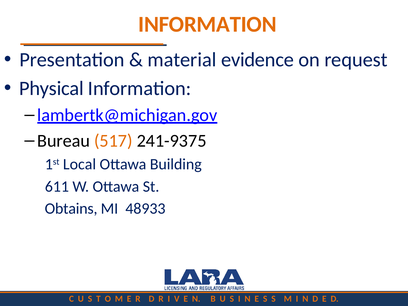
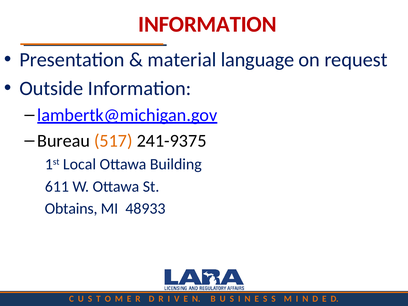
INFORMATION colour: orange -> red (207, 24)
evidence: evidence -> language (258, 60)
Physical: Physical -> Outside (51, 88)
